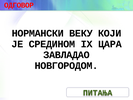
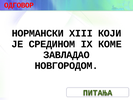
ВЕКУ: ВЕКУ -> XIII (81, 33)
ЦАРА: ЦАРА -> КОМЕ (110, 44)
